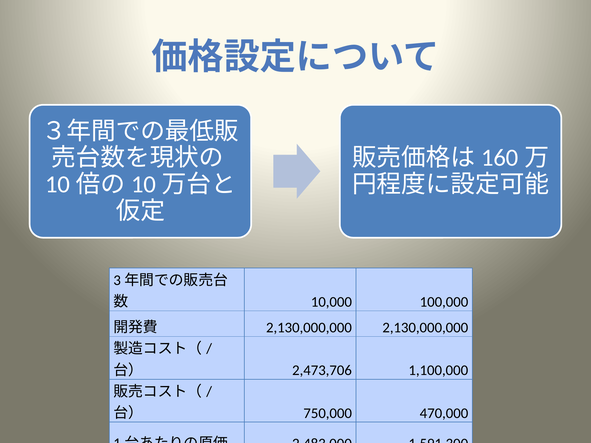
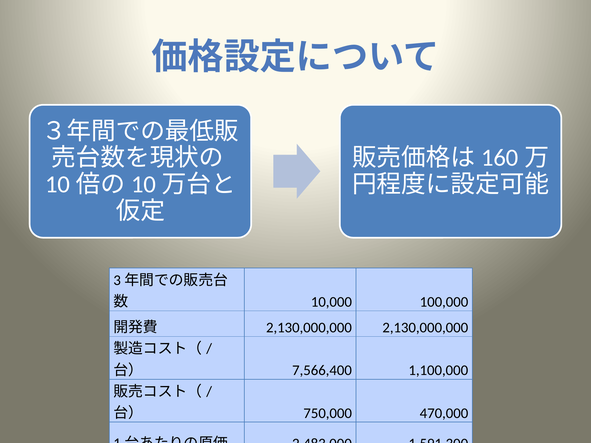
2,473,706: 2,473,706 -> 7,566,400 (322, 371)
